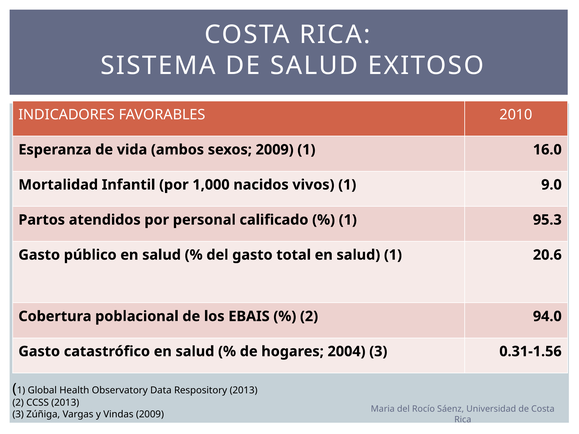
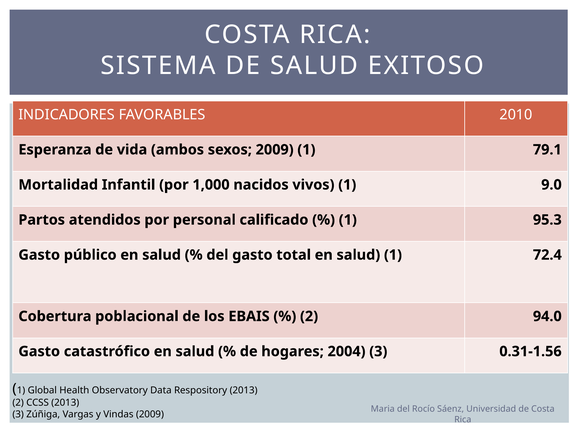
16.0: 16.0 -> 79.1 (547, 150)
20.6: 20.6 -> 72.4 (547, 255)
